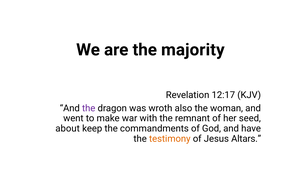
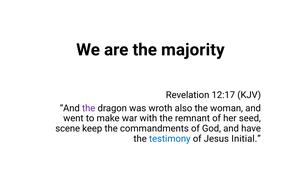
about: about -> scene (68, 129)
testimony colour: orange -> blue (170, 139)
Altars: Altars -> Initial (246, 139)
